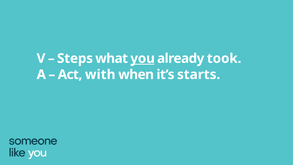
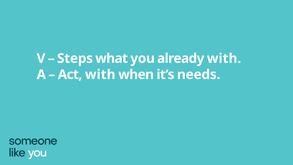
you underline: present -> none (143, 58)
already took: took -> with (224, 58)
starts: starts -> needs (199, 74)
